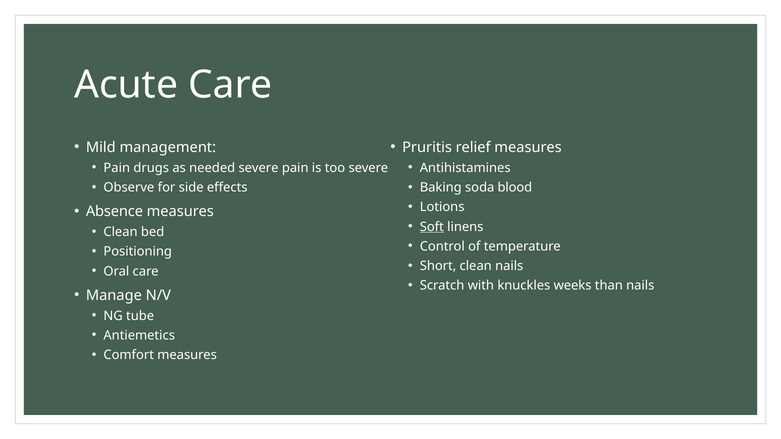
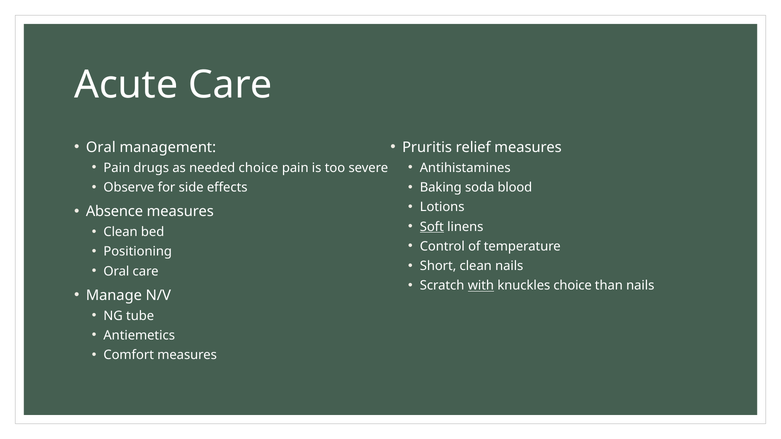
Mild: Mild -> Oral (101, 147)
needed severe: severe -> choice (258, 168)
with underline: none -> present (481, 286)
knuckles weeks: weeks -> choice (573, 286)
